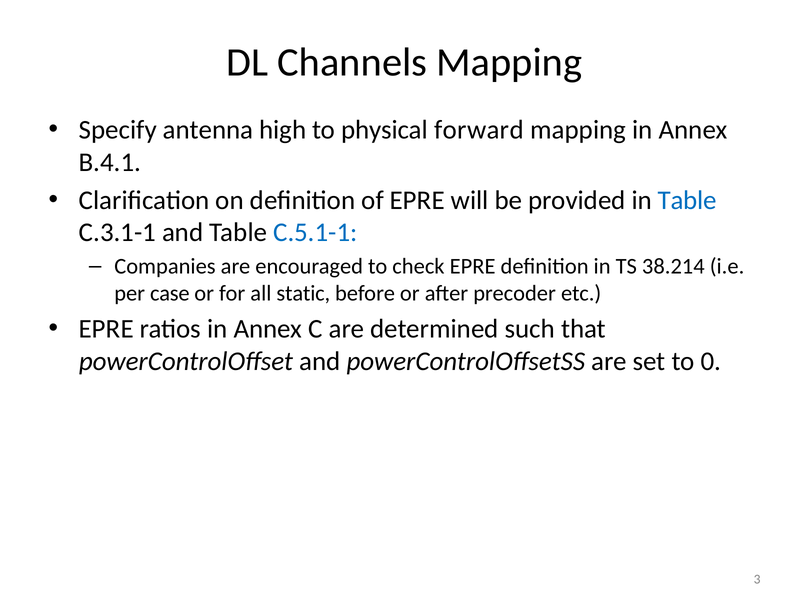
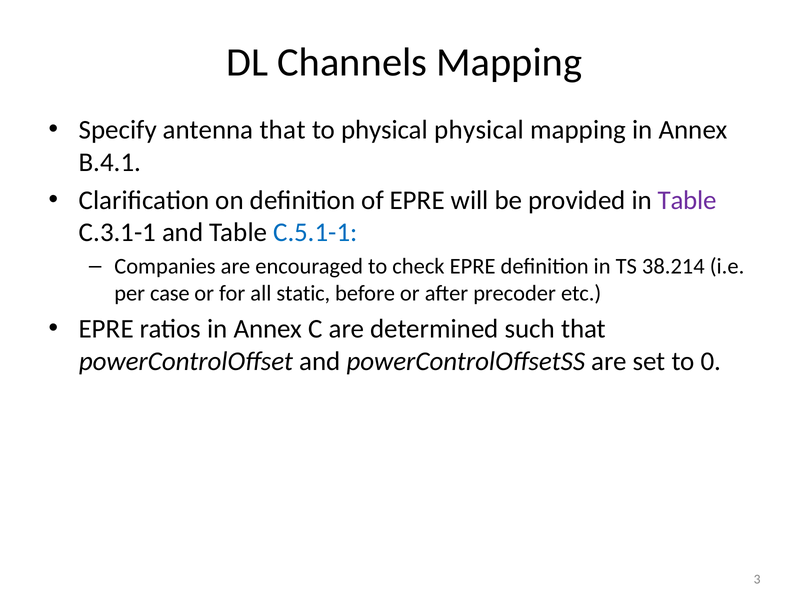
antenna high: high -> that (283, 130)
physical forward: forward -> physical (479, 130)
Table colour: blue -> purple (687, 200)
